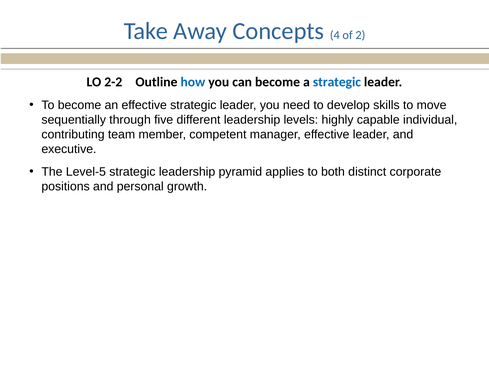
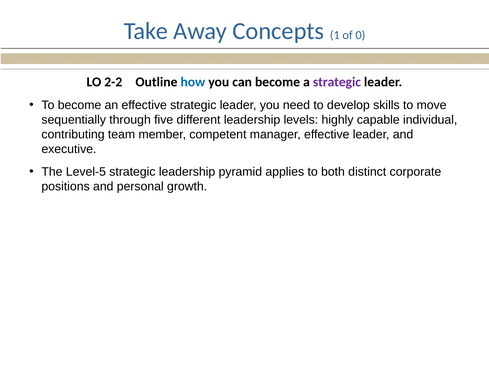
4: 4 -> 1 (335, 35)
2: 2 -> 0 (360, 35)
strategic colour: blue -> purple (337, 82)
